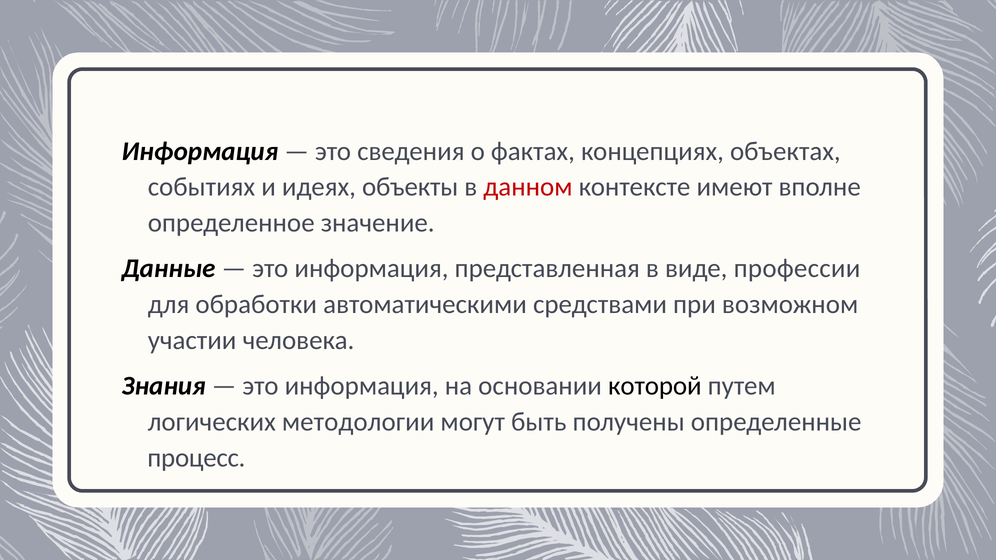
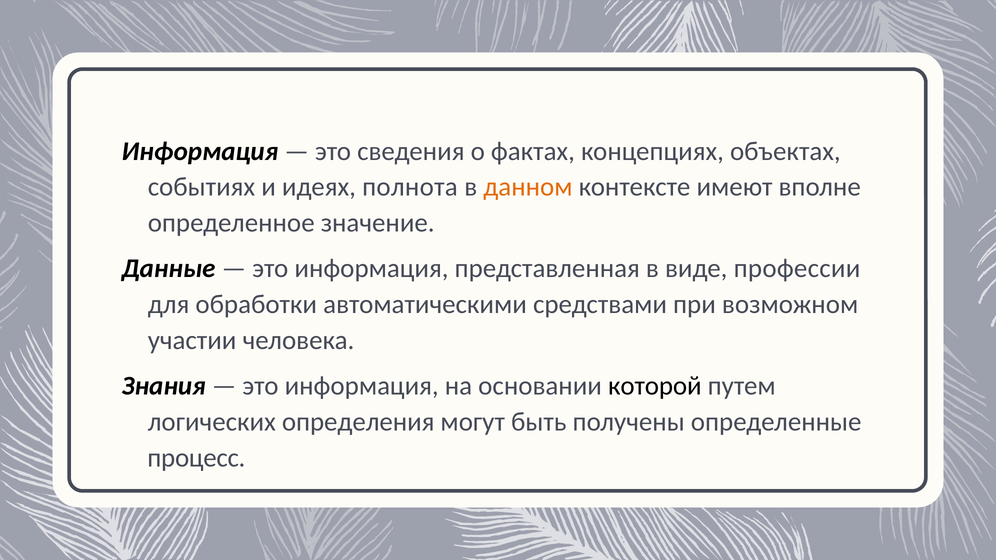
объекты: объекты -> полнота (410, 187)
данном colour: red -> orange (528, 187)
методологии: методологии -> определения (358, 422)
